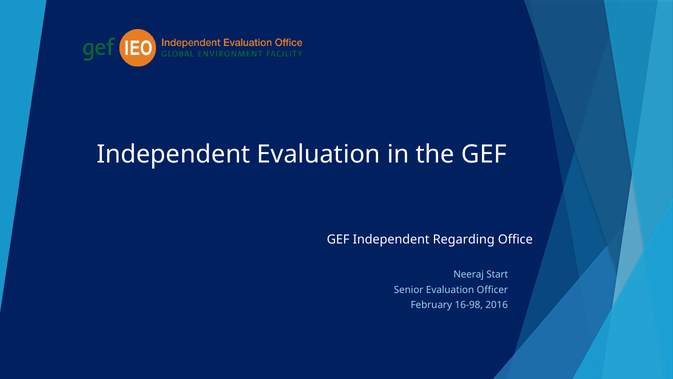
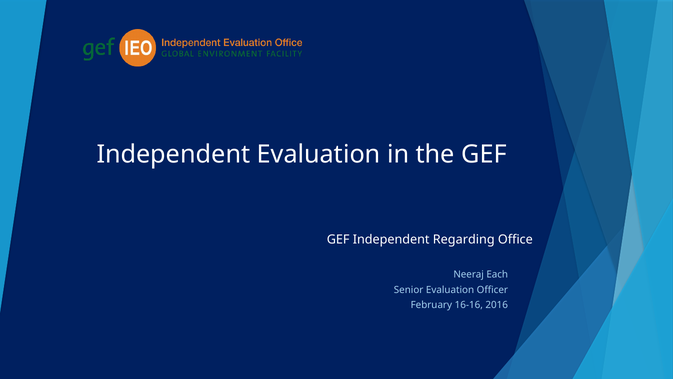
Start: Start -> Each (497, 274)
16-98: 16-98 -> 16-16 (469, 305)
